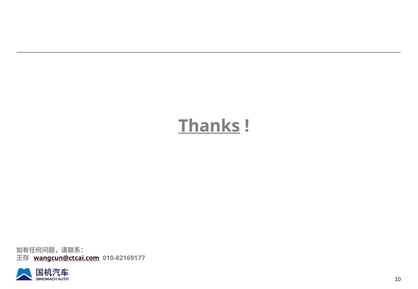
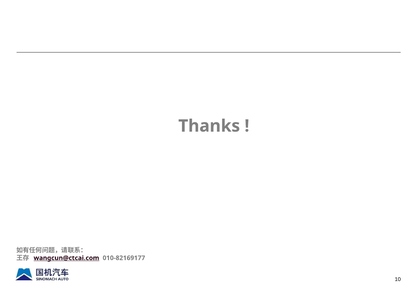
Thanks underline: present -> none (209, 126)
